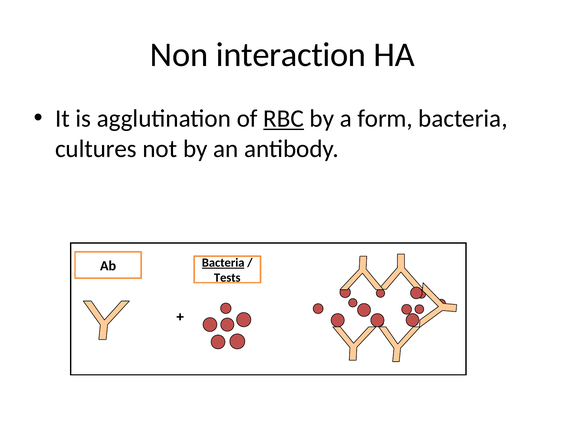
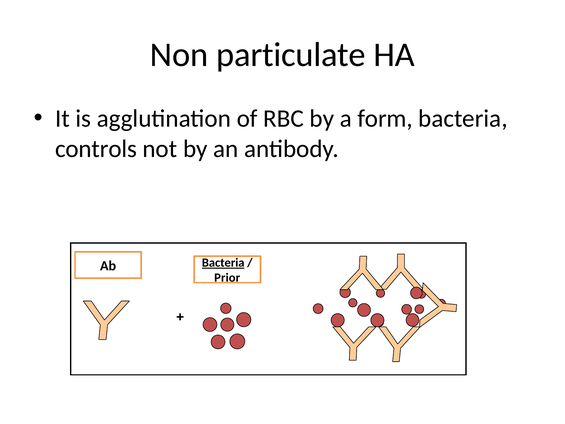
interaction: interaction -> particulate (291, 55)
RBC underline: present -> none (284, 119)
cultures: cultures -> controls (96, 149)
Tests: Tests -> Prior (227, 278)
